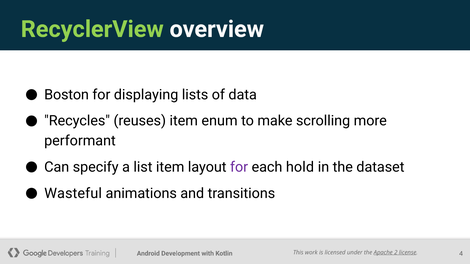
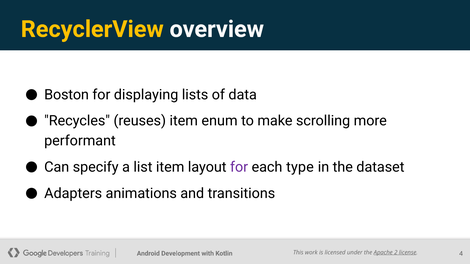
RecyclerView colour: light green -> yellow (92, 29)
hold: hold -> type (300, 167)
Wasteful: Wasteful -> Adapters (73, 194)
